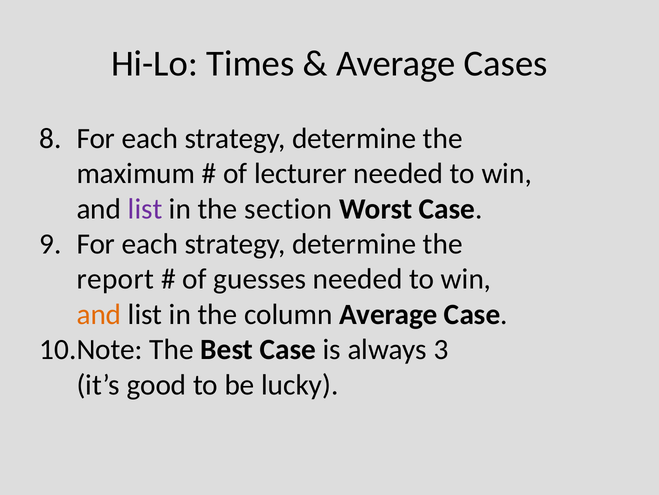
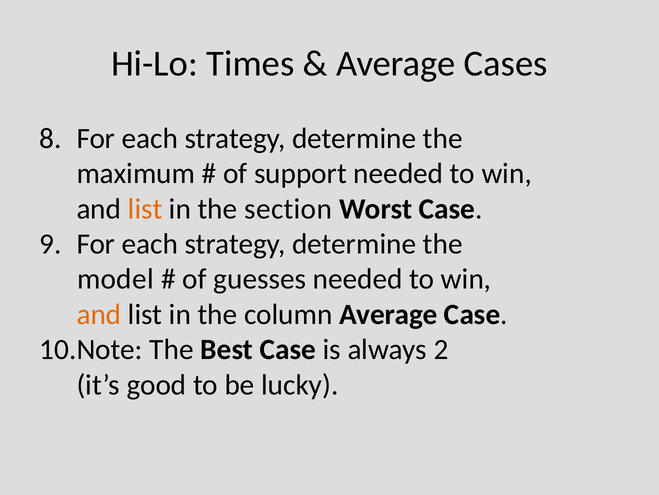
lecturer: lecturer -> support (300, 173)
list colour: purple -> orange (145, 209)
report: report -> model (115, 279)
3: 3 -> 2 (441, 349)
